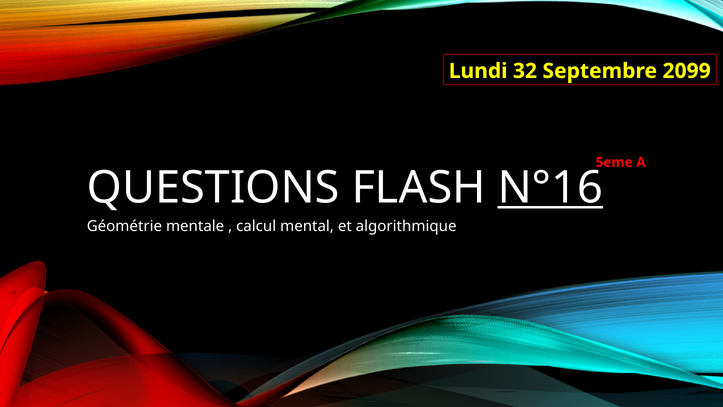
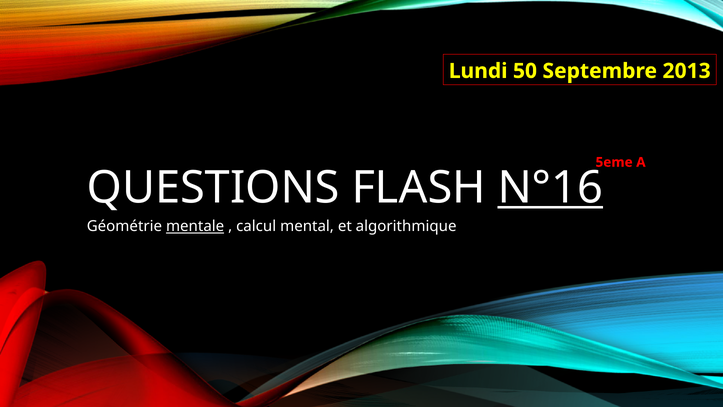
32: 32 -> 50 (525, 71)
2099: 2099 -> 2013 (687, 71)
mentale underline: none -> present (195, 226)
